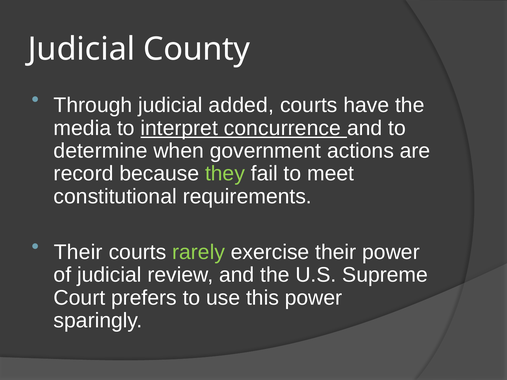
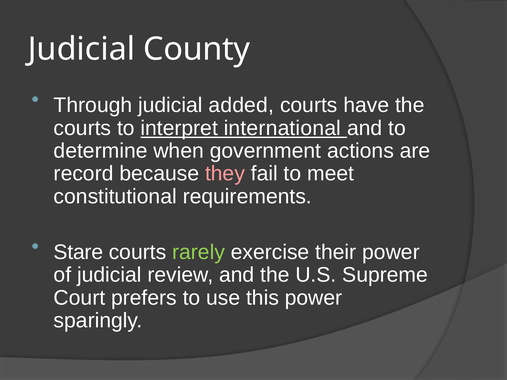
media: media -> courts (82, 128)
concurrence: concurrence -> international (282, 128)
they colour: light green -> pink (225, 174)
Their: Their -> Stare (78, 252)
